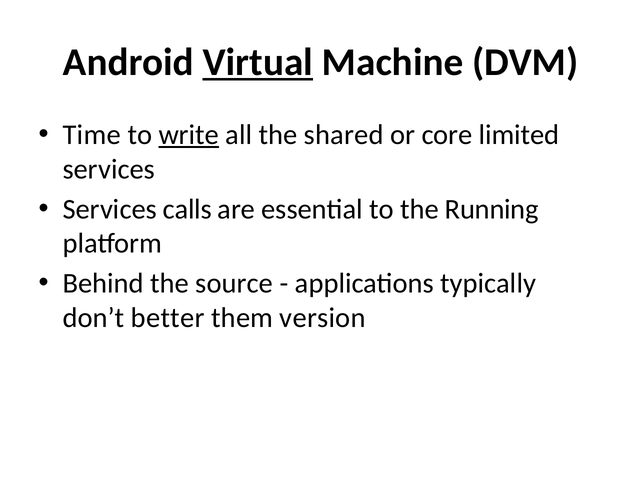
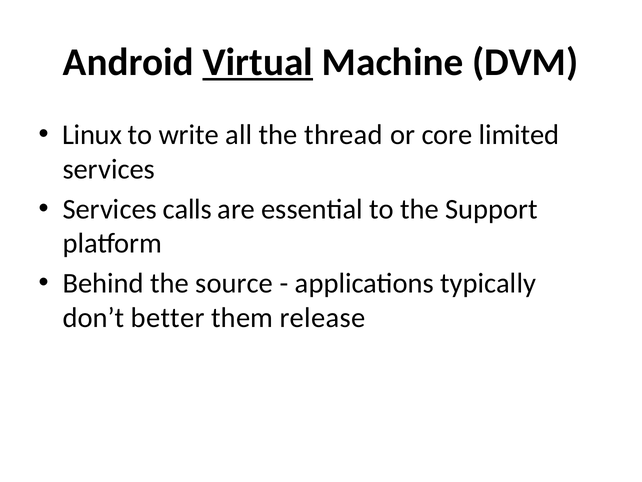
Time: Time -> Linux (92, 135)
write underline: present -> none (189, 135)
shared: shared -> thread (344, 135)
Running: Running -> Support (492, 209)
version: version -> release (323, 317)
